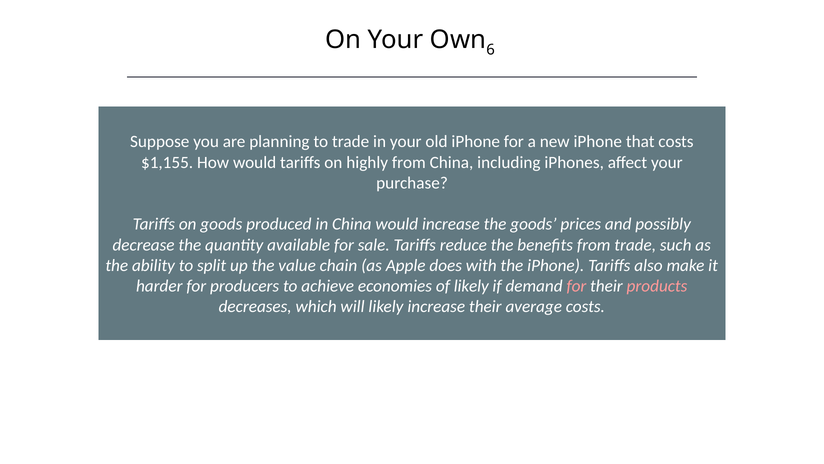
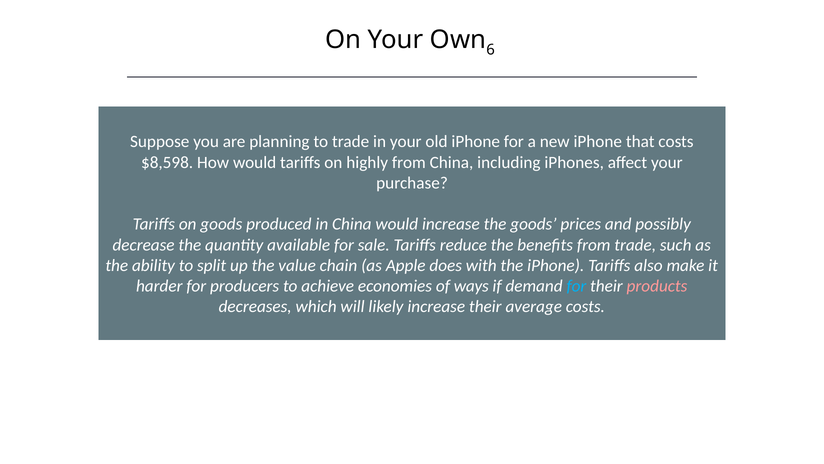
$1,155: $1,155 -> $8,598 (167, 162)
of likely: likely -> ways (471, 286)
for colour: pink -> light blue (576, 286)
